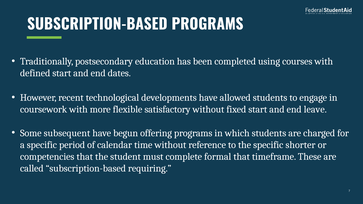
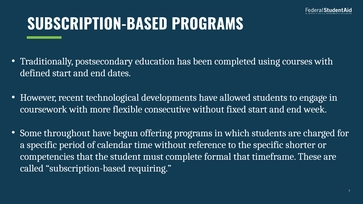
satisfactory: satisfactory -> consecutive (167, 110)
leave: leave -> week (315, 110)
subsequent: subsequent -> throughout (67, 133)
